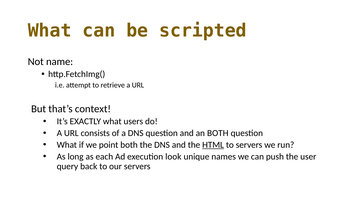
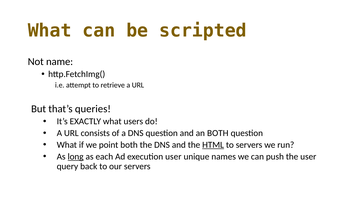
context: context -> queries (93, 109)
long underline: none -> present (76, 156)
execution look: look -> user (173, 156)
